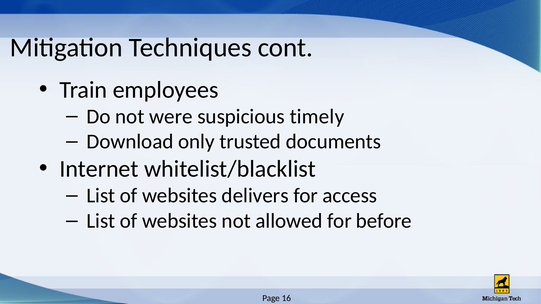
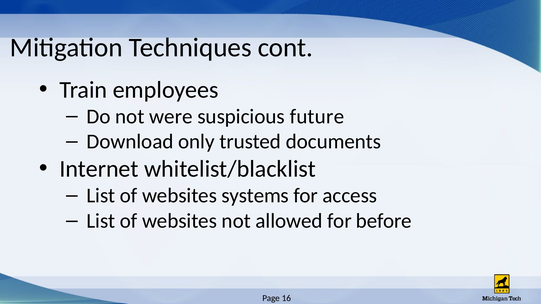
timely: timely -> future (317, 117)
delivers: delivers -> systems (255, 196)
